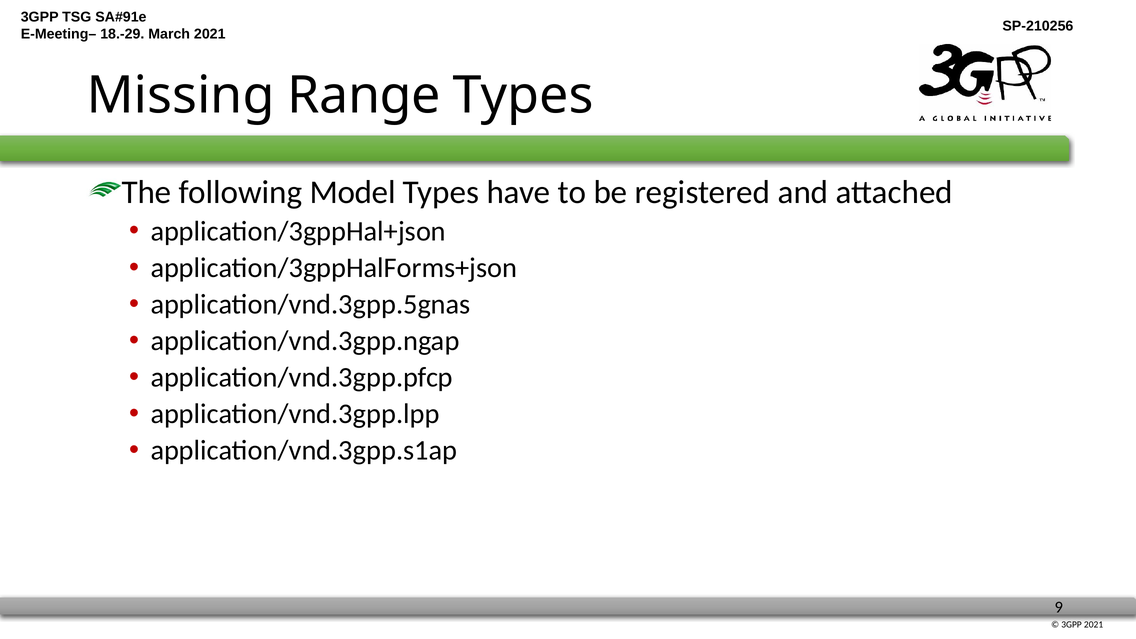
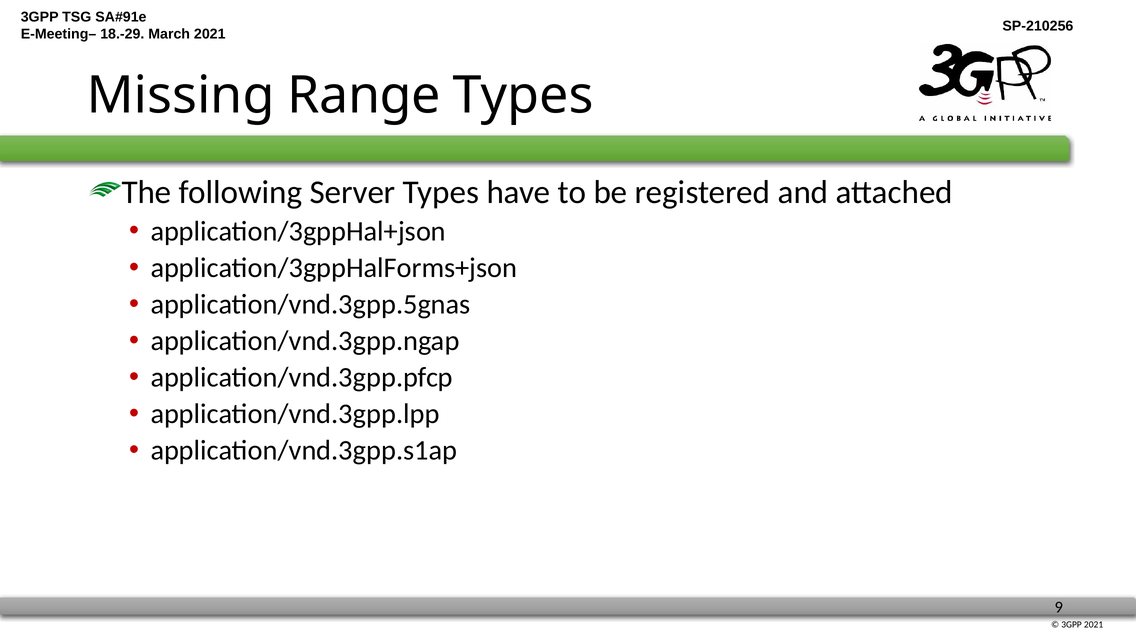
Model: Model -> Server (353, 192)
